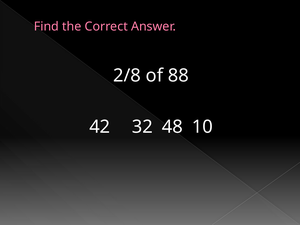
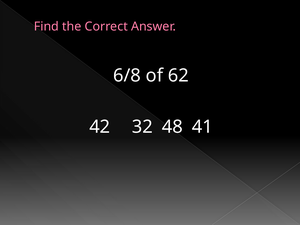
2/8: 2/8 -> 6/8 (127, 76)
88: 88 -> 62 (178, 76)
10: 10 -> 41 (202, 127)
